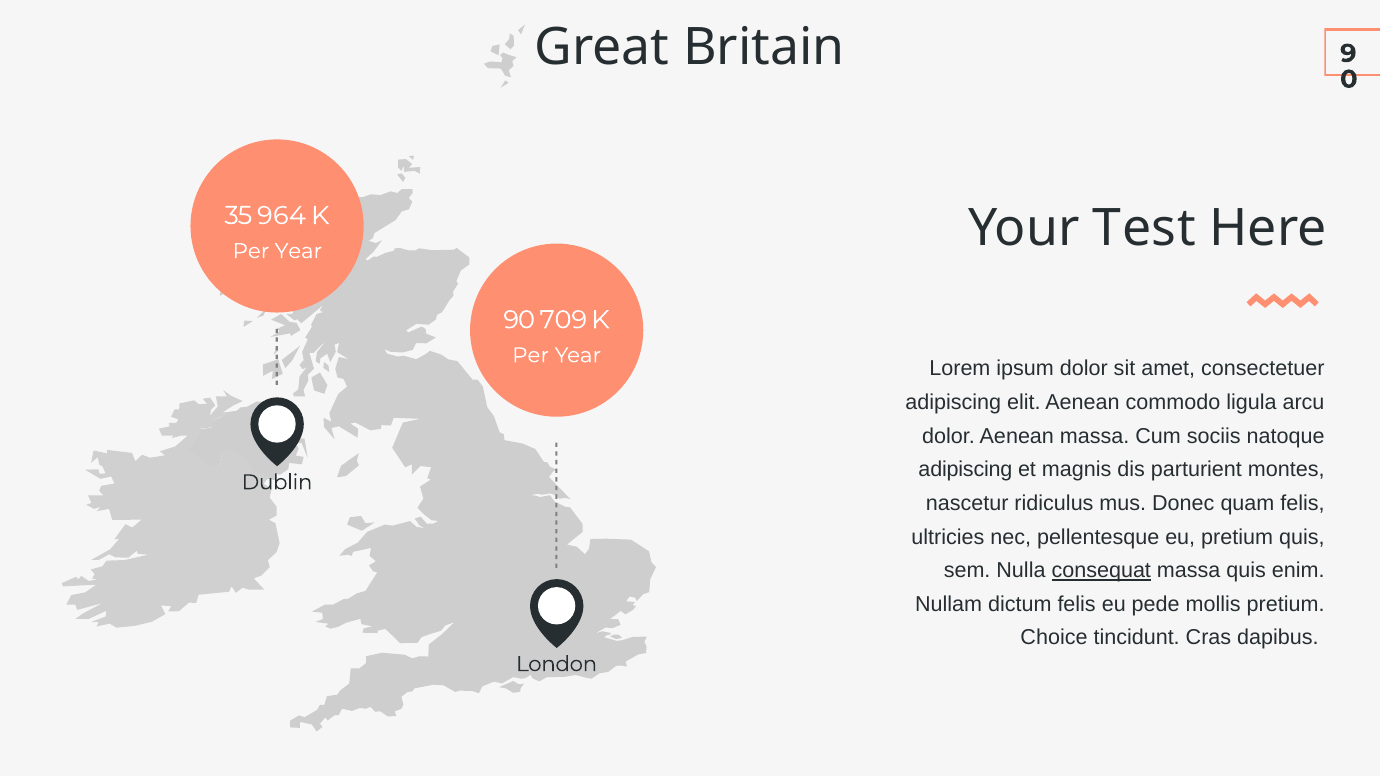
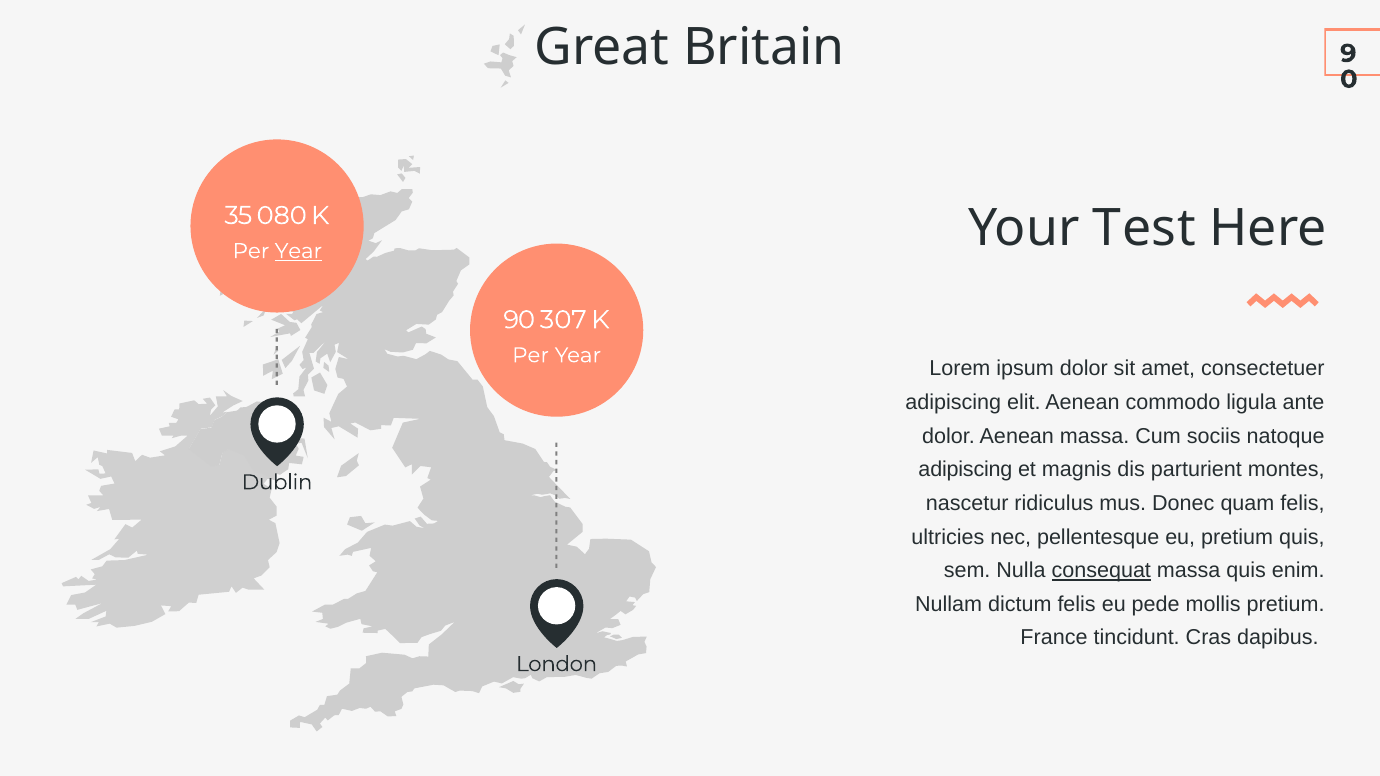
964: 964 -> 080 (282, 216)
Year underline: none -> present (298, 251)
709: 709 -> 307 (563, 320)
arcu: arcu -> ante (1303, 403)
Choice: Choice -> France (1054, 638)
